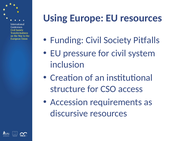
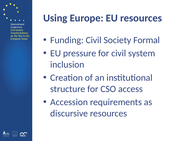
Pitfalls: Pitfalls -> Formal (147, 40)
